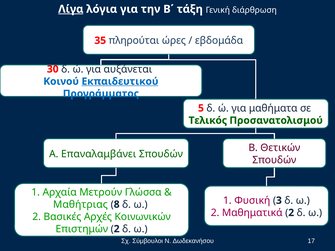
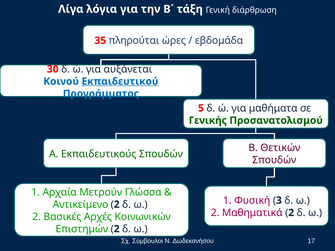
Λίγα underline: present -> none (71, 9)
Τελικός: Τελικός -> Γενικής (208, 121)
Επαναλαμβάνει: Επαναλαμβάνει -> Εκπαιδευτικούς (99, 154)
Μαθήτριας: Μαθήτριας -> Αντικείμενο (81, 205)
8: 8 -> 2 (117, 205)
